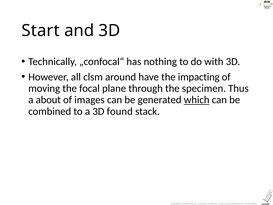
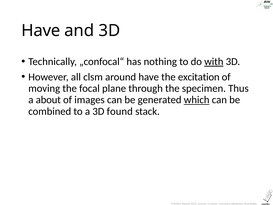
Start: Start -> Have (41, 31)
with underline: none -> present (214, 62)
impacting: impacting -> excitation (199, 77)
